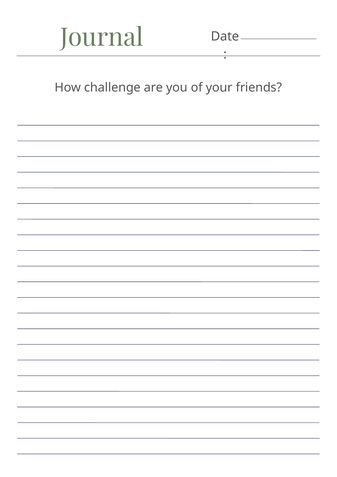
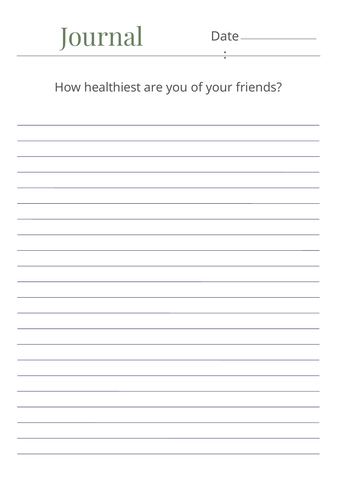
challenge: challenge -> healthiest (113, 87)
